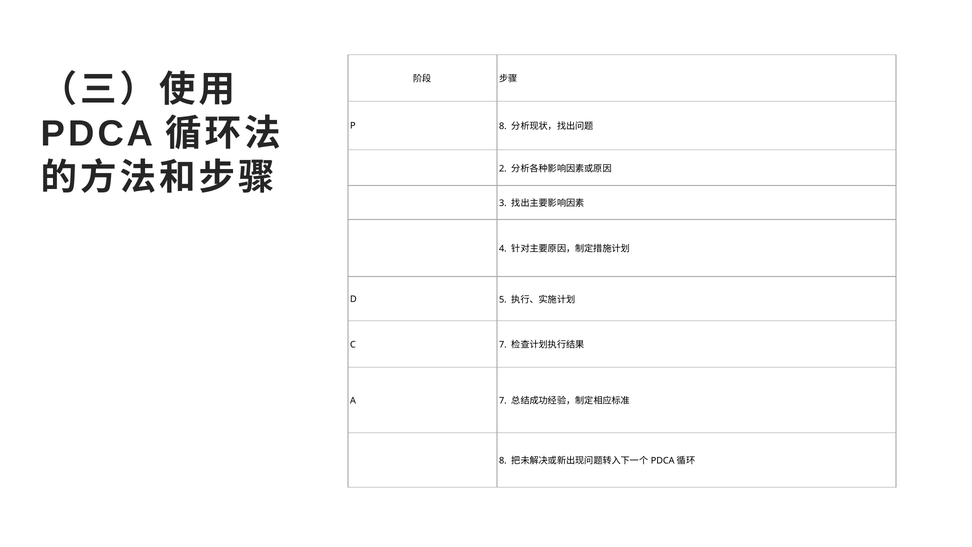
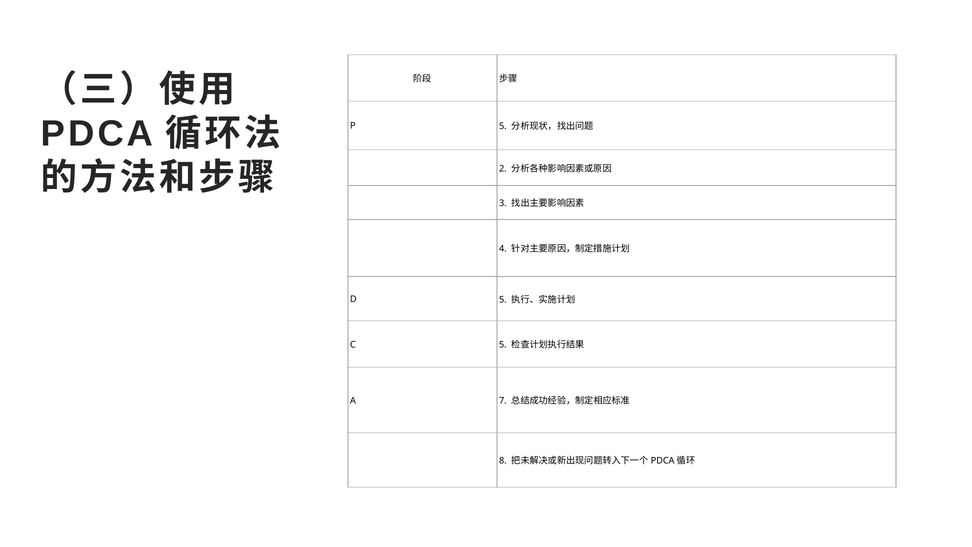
P 8: 8 -> 5 (503, 126)
C 7: 7 -> 5 (503, 345)
